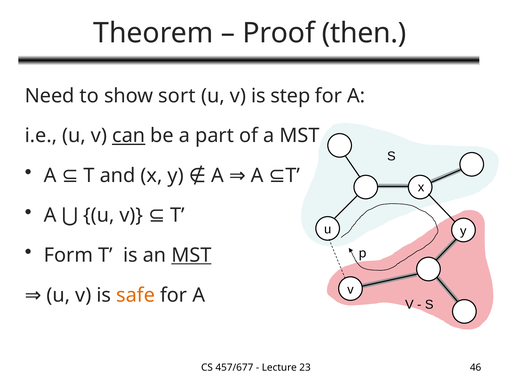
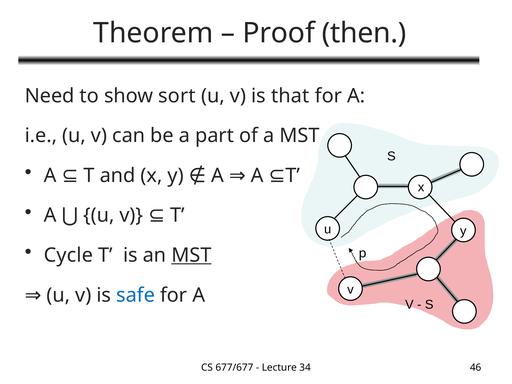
step: step -> that (290, 96)
can underline: present -> none (129, 136)
Form: Form -> Cycle (68, 255)
safe colour: orange -> blue (136, 295)
457/677: 457/677 -> 677/677 (234, 367)
23: 23 -> 34 (305, 367)
